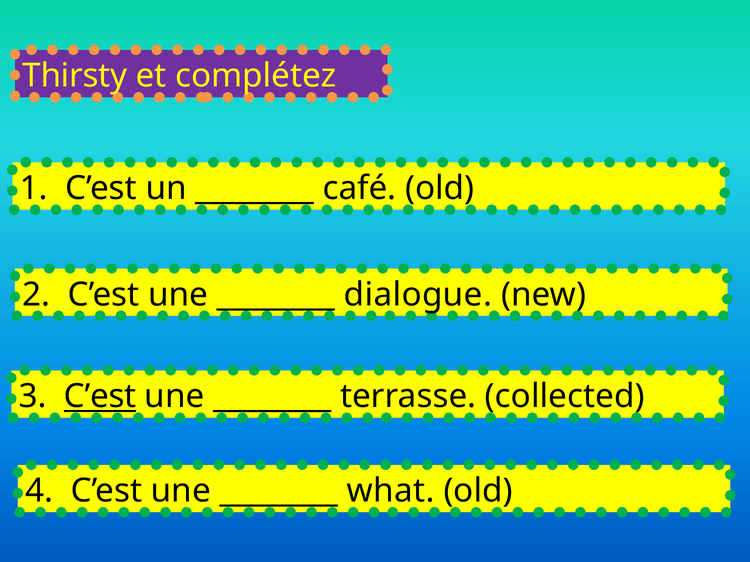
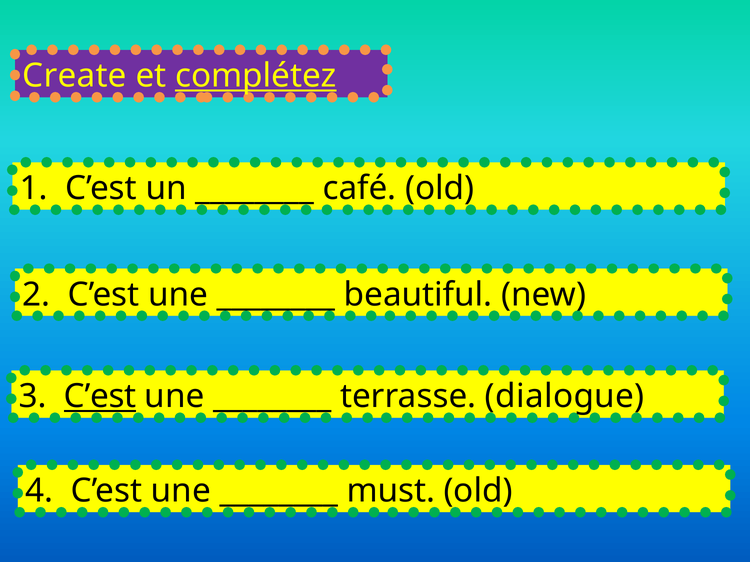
Thirsty: Thirsty -> Create (75, 76)
complétez underline: none -> present (256, 76)
dialogue: dialogue -> beautiful (418, 295)
collected: collected -> dialogue (565, 397)
what: what -> must (391, 491)
